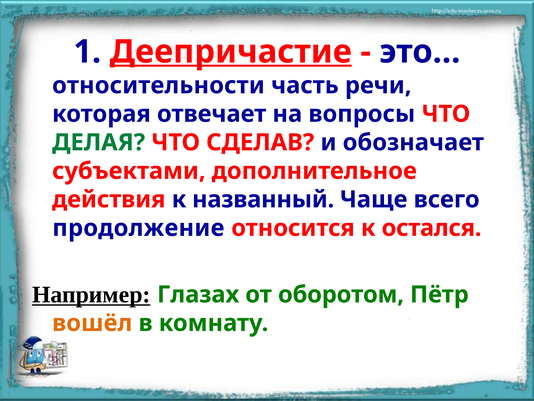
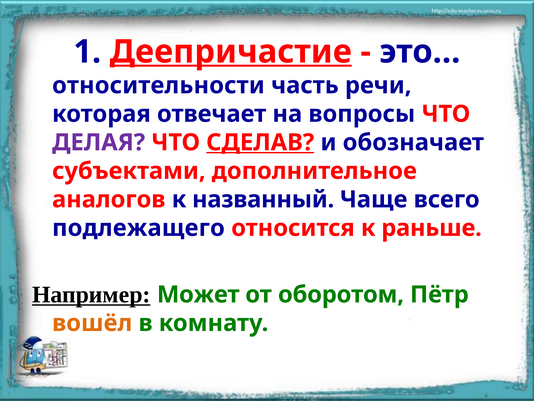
ДЕЛАЯ colour: green -> purple (99, 142)
СДЕЛАВ underline: none -> present (260, 142)
действия: действия -> аналогов (109, 199)
продолжение: продолжение -> подлежащего (138, 228)
остался: остался -> раньше (432, 228)
Глазах: Глазах -> Может (198, 294)
